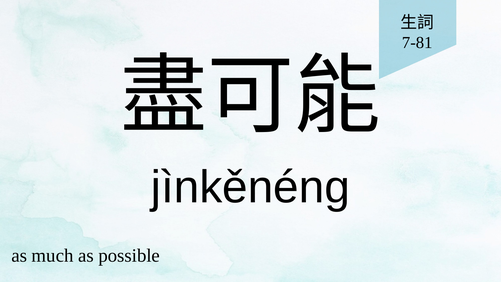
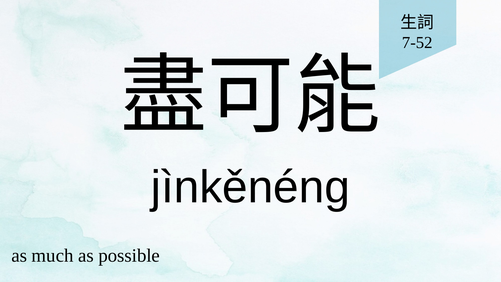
7-81: 7-81 -> 7-52 (417, 43)
